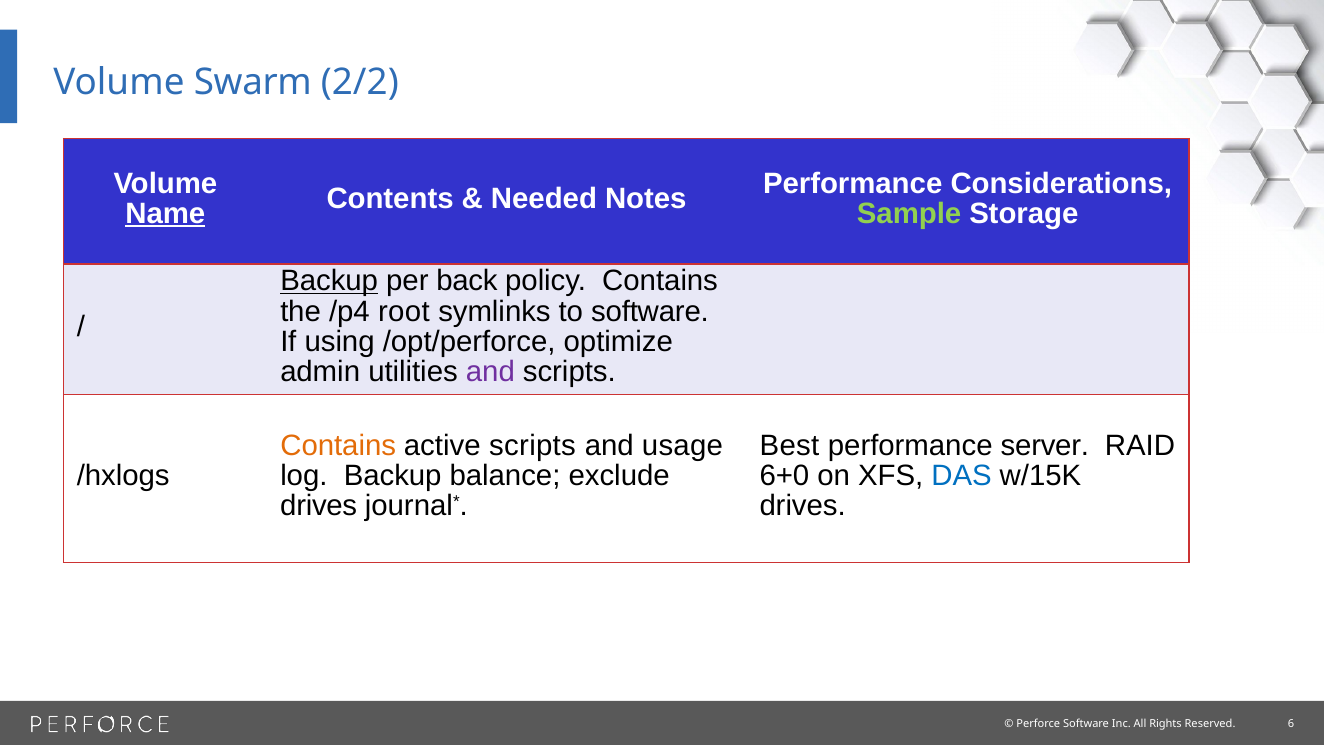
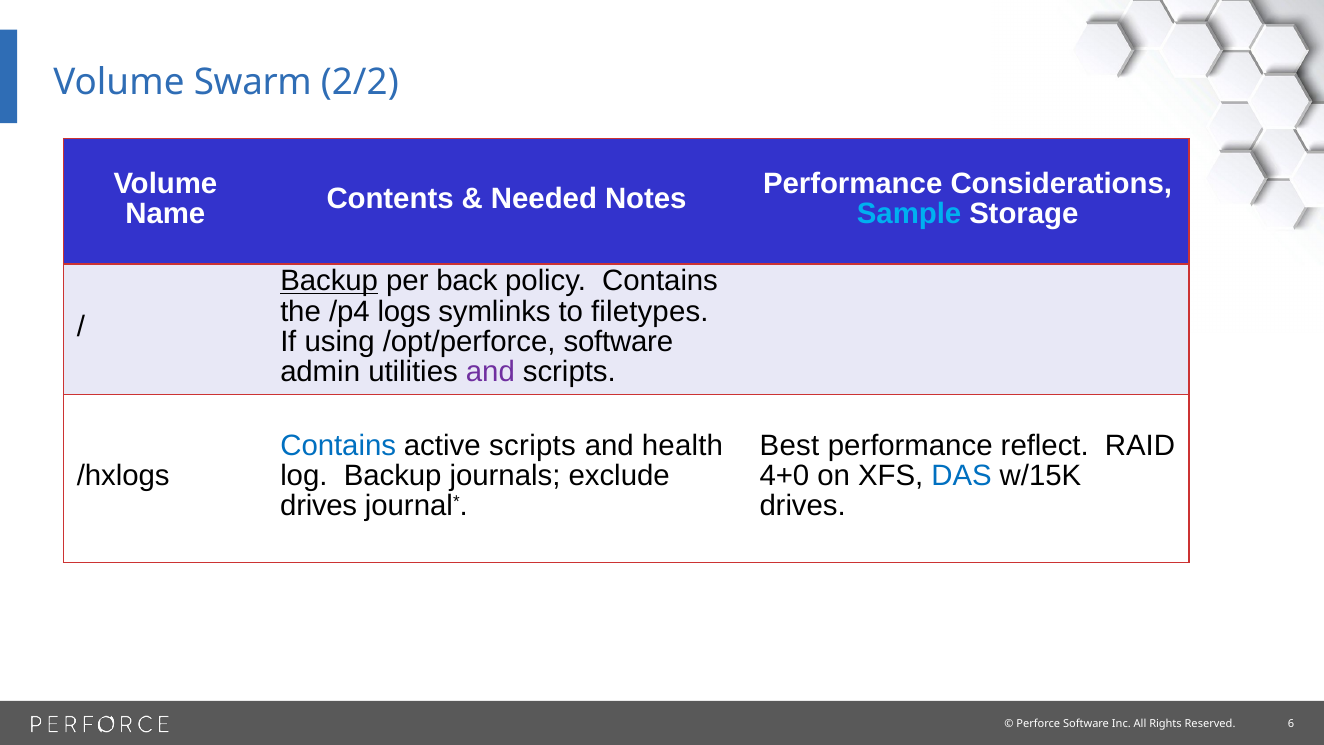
Name underline: present -> none (165, 214)
Sample colour: light green -> light blue (909, 214)
root: root -> logs (404, 311)
to software: software -> filetypes (650, 311)
/opt/perforce optimize: optimize -> software (618, 342)
Contains colour: orange -> blue (338, 445)
usage: usage -> health (682, 445)
server: server -> reflect (1045, 445)
balance: balance -> journals (505, 476)
6+0: 6+0 -> 4+0 (784, 476)
